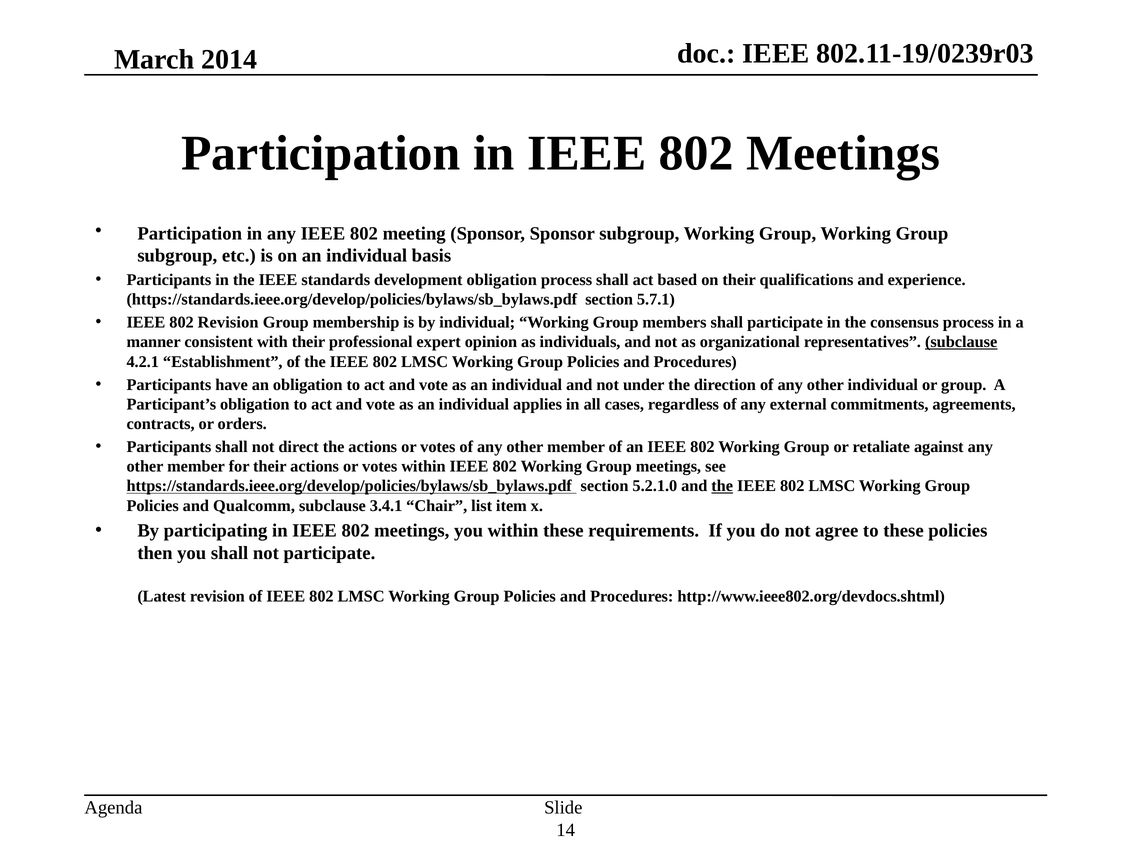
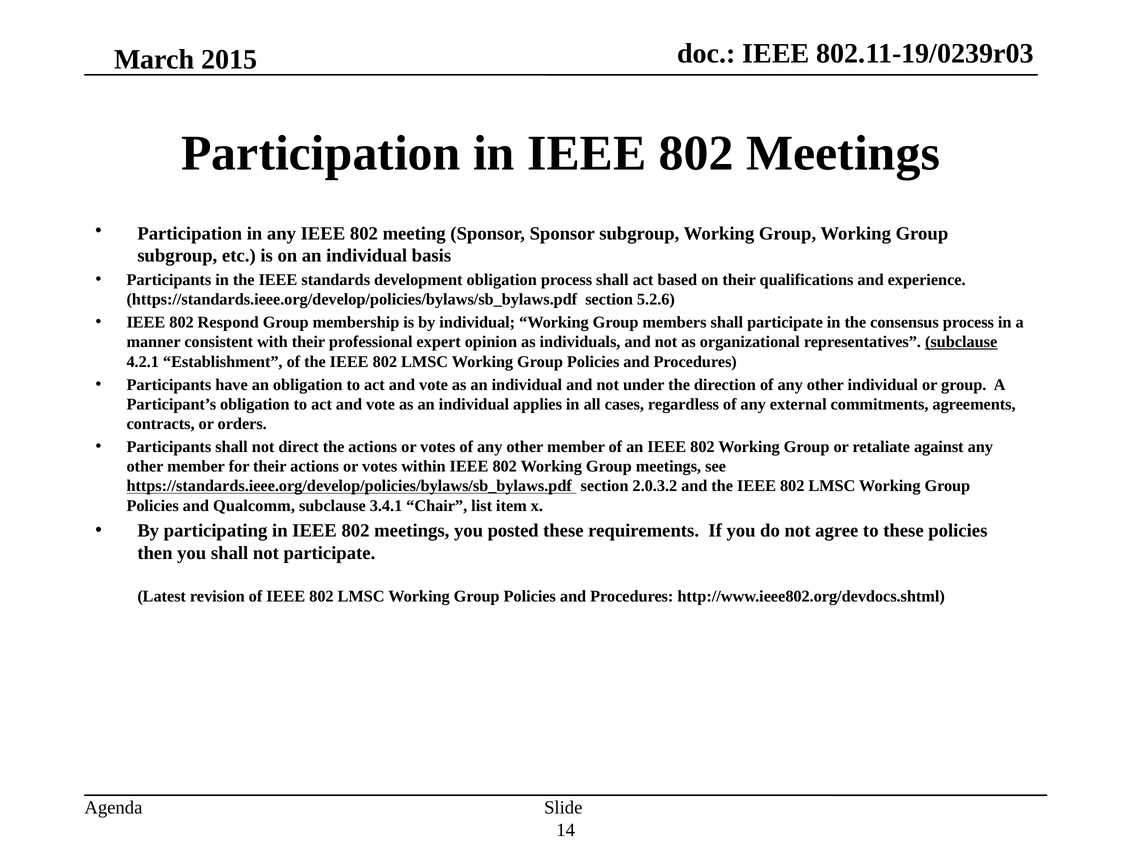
2014: 2014 -> 2015 (229, 59)
5.7.1: 5.7.1 -> 5.2.6 (656, 299)
802 Revision: Revision -> Respond (228, 322)
5.2.1.0: 5.2.1.0 -> 2.0.3.2 (655, 486)
the underline: present -> none (722, 486)
you within: within -> posted (513, 530)
